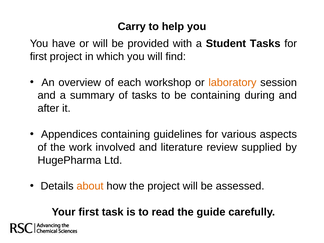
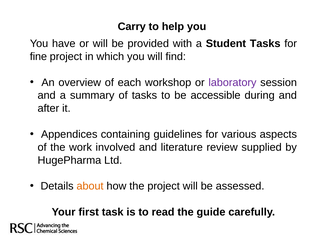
first: first -> fine (38, 57)
laboratory colour: orange -> purple (232, 82)
be containing: containing -> accessible (216, 95)
